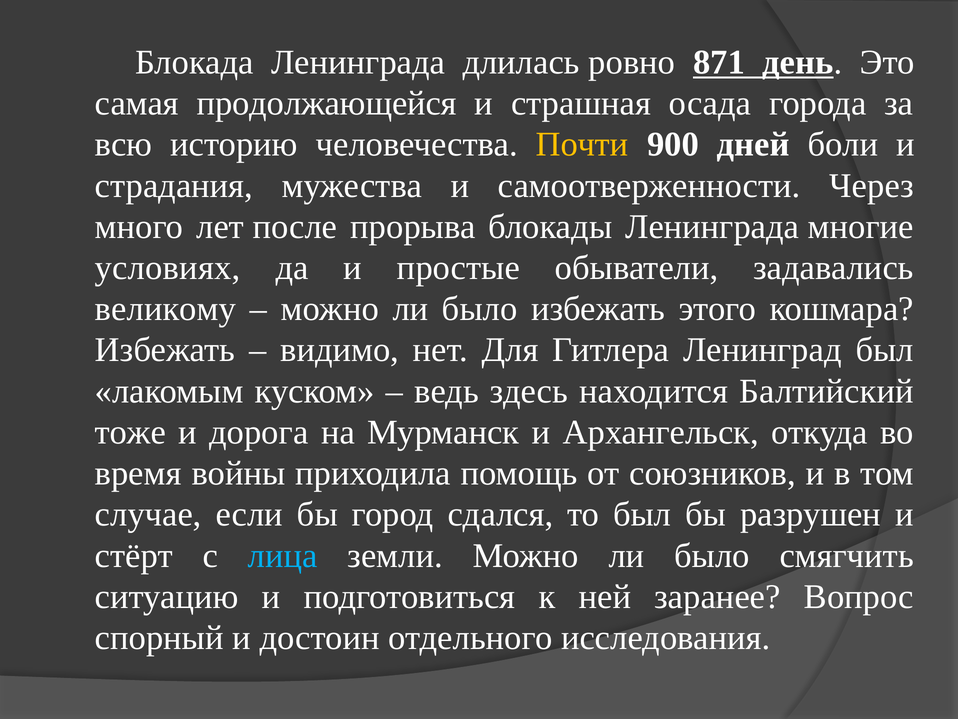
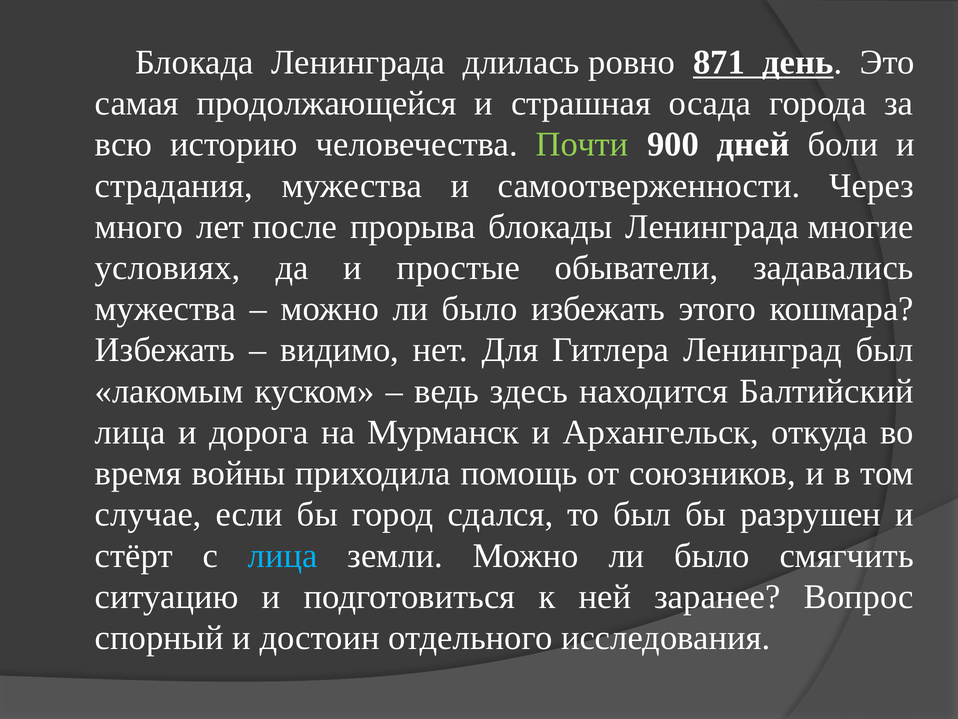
Почти colour: yellow -> light green (582, 144)
великому: великому -> мужества (165, 309)
тоже: тоже -> лица (130, 432)
